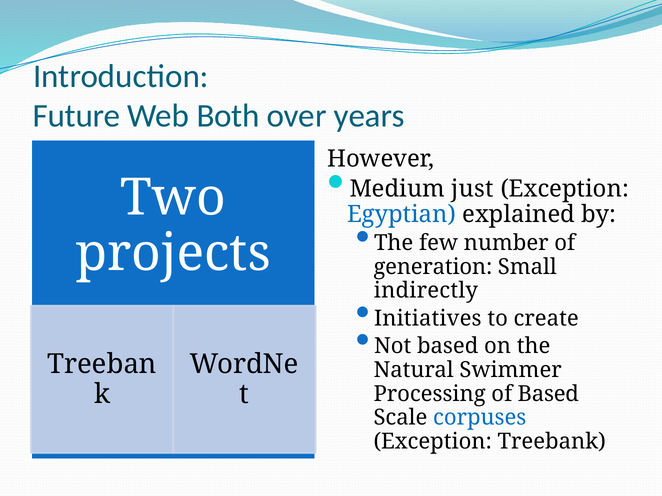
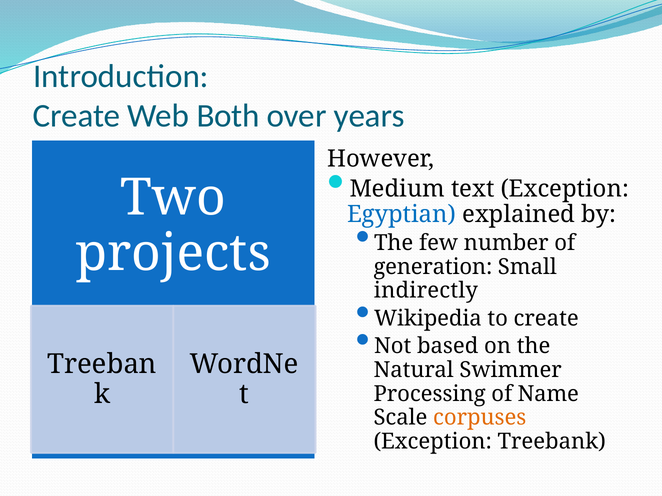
Future: Future -> Create (77, 116)
just: just -> text (473, 189)
Initiatives: Initiatives -> Wikipedia (428, 319)
of Based: Based -> Name (548, 394)
corpuses colour: blue -> orange (480, 418)
